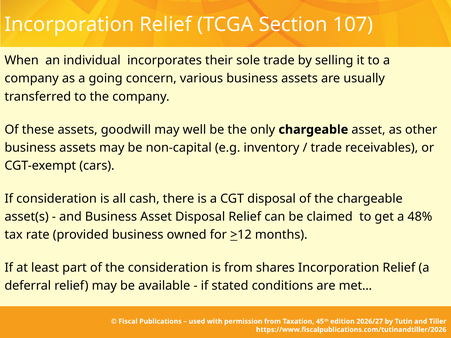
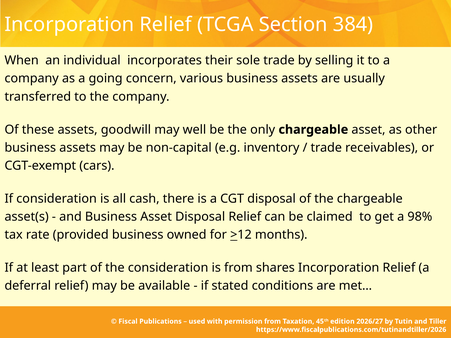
107: 107 -> 384 (353, 25)
48%: 48% -> 98% (420, 217)
